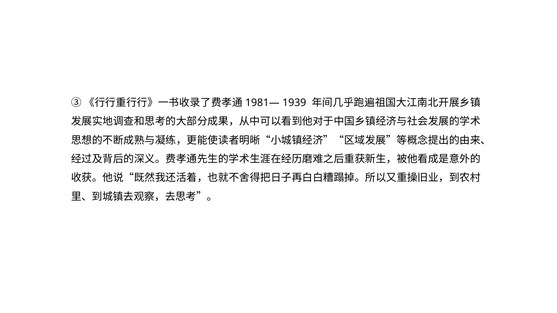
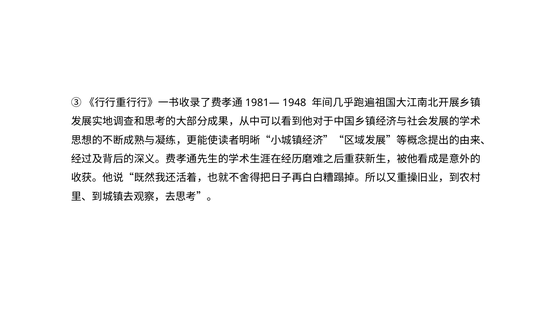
1939: 1939 -> 1948 (294, 103)
